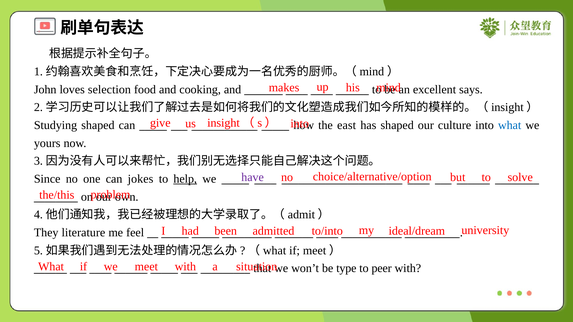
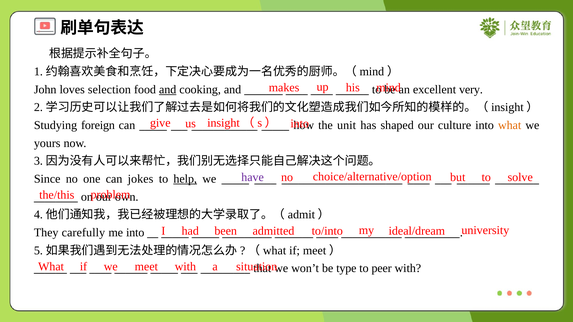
and underline: none -> present (168, 89)
says: says -> very (471, 89)
Studying shaped: shaped -> foreign (98, 125)
east: east -> unit (347, 125)
what colour: blue -> orange (510, 125)
literature: literature -> carefully (83, 233)
me feel: feel -> into (135, 233)
